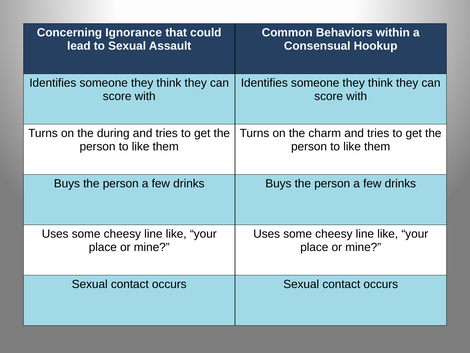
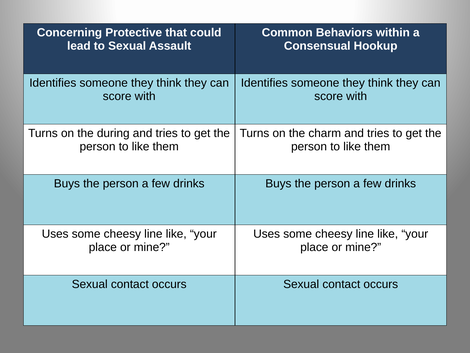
Ignorance: Ignorance -> Protective (134, 33)
